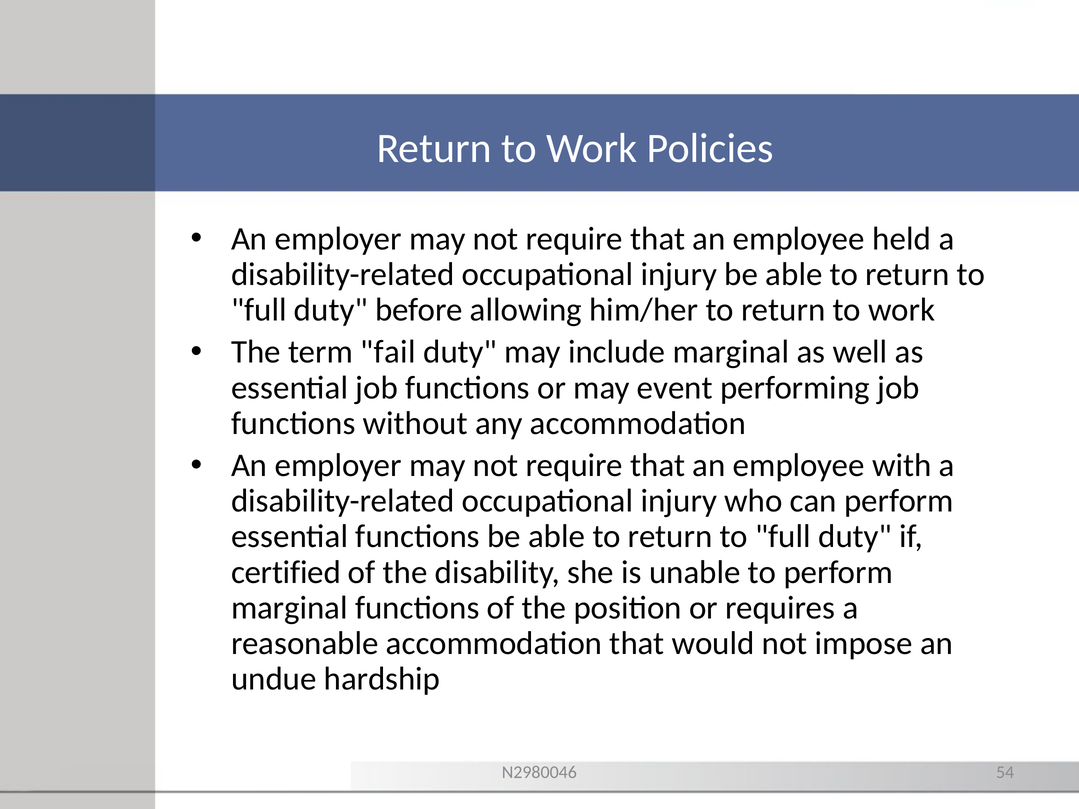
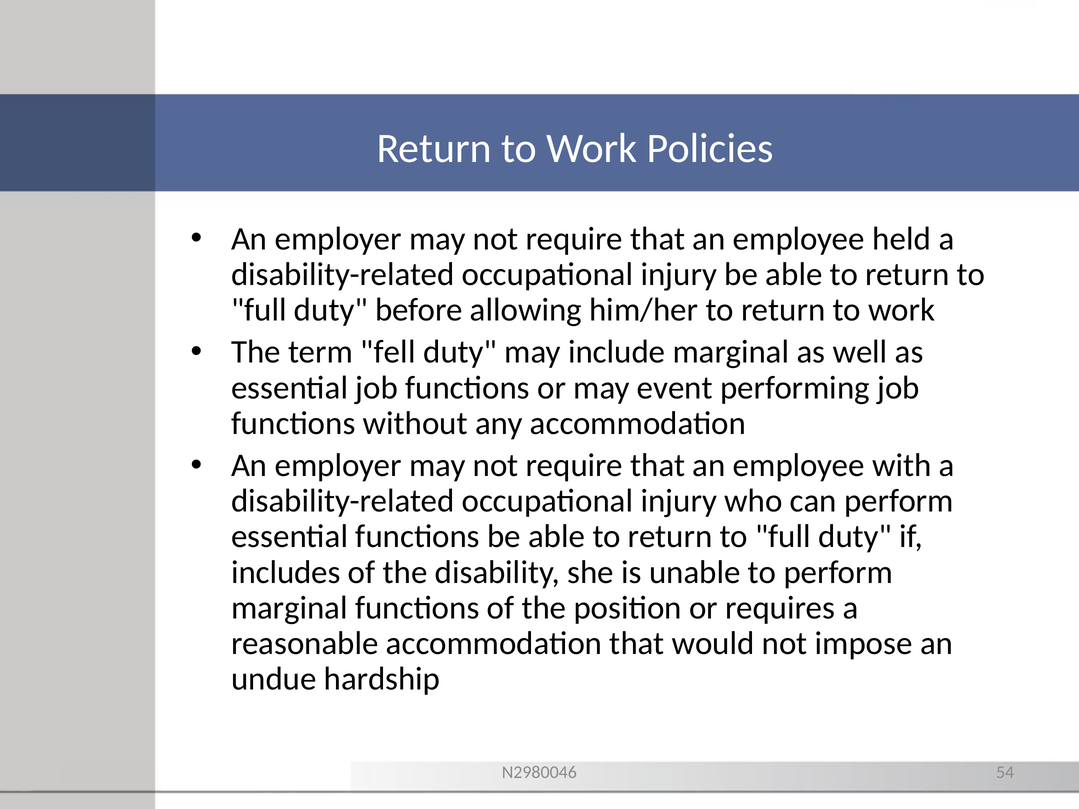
fail: fail -> fell (388, 352)
certified: certified -> includes (286, 572)
